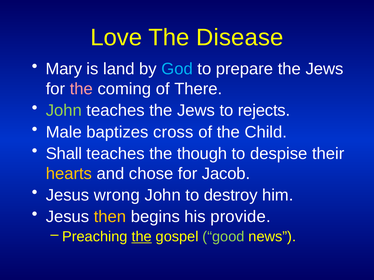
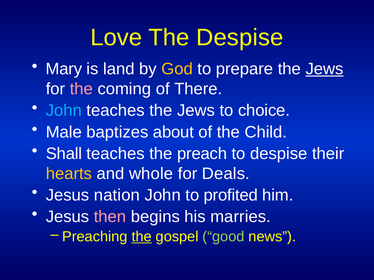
The Disease: Disease -> Despise (240, 38)
God colour: light blue -> yellow (177, 69)
Jews underline: none -> present (324, 69)
John colour: light green -> light blue (64, 111)
rejects: rejects -> choice (264, 111)
cross: cross -> about (173, 132)
though: though -> preach (202, 154)
chose: chose -> whole (151, 174)
Jacob: Jacob -> Deals (226, 174)
wrong: wrong -> nation (117, 195)
destroy: destroy -> profited (231, 195)
then colour: yellow -> pink (110, 217)
provide: provide -> marries (241, 217)
